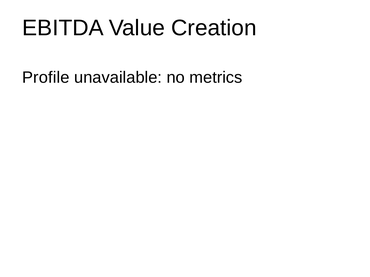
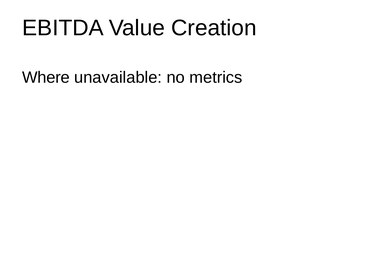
Profile: Profile -> Where (46, 78)
